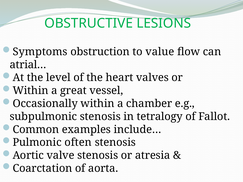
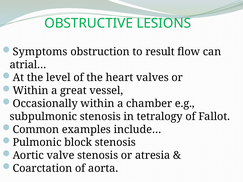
value: value -> result (160, 52)
often: often -> block (78, 143)
